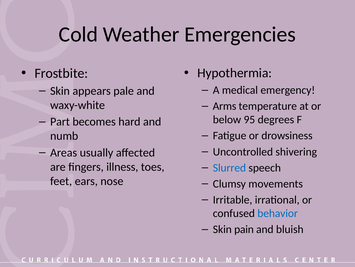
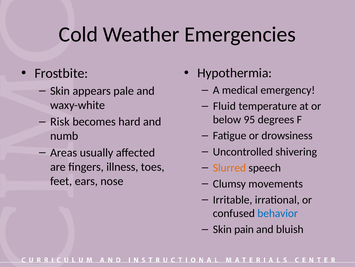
Arms: Arms -> Fluid (224, 106)
Part: Part -> Risk (60, 121)
Slurred colour: blue -> orange (229, 167)
